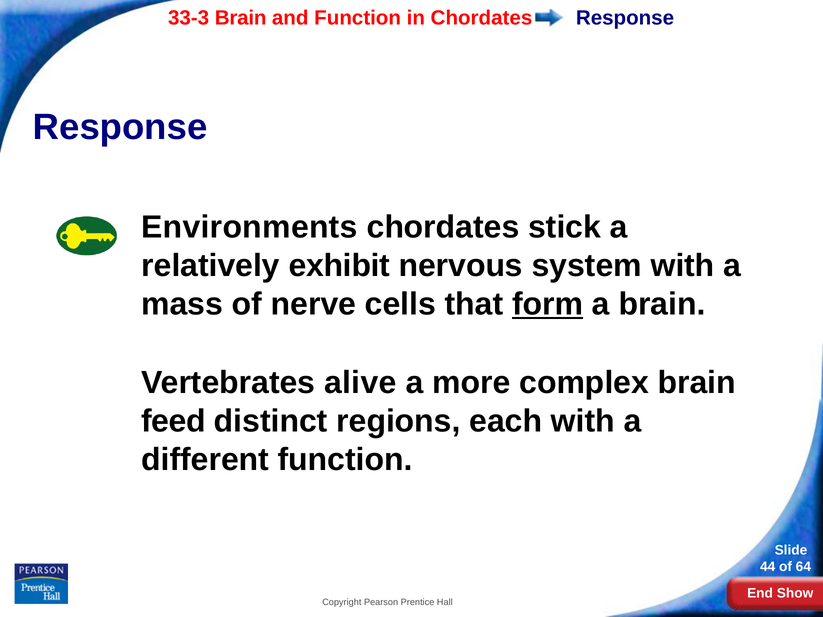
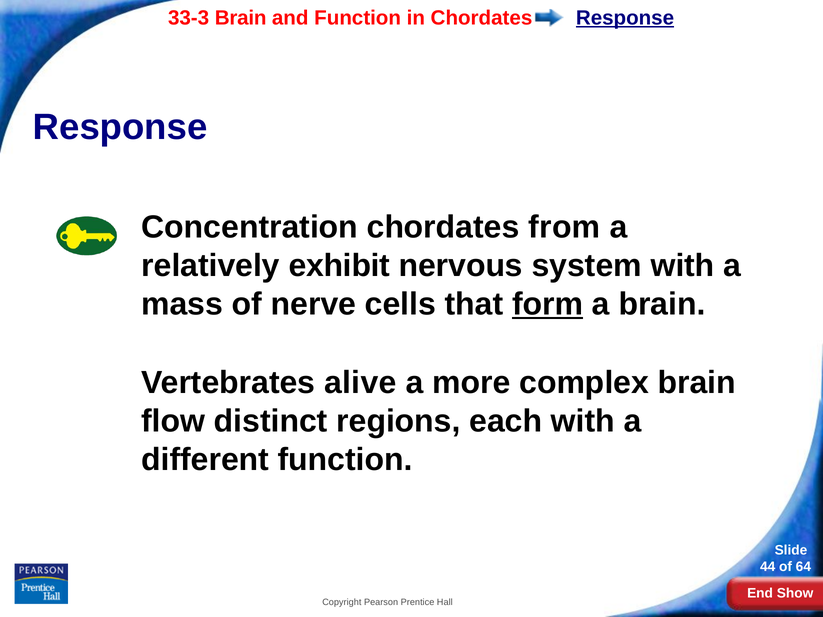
Response underline: none -> present (625, 18)
Environments: Environments -> Concentration (250, 228)
stick: stick -> from (564, 228)
feed: feed -> flow (173, 421)
